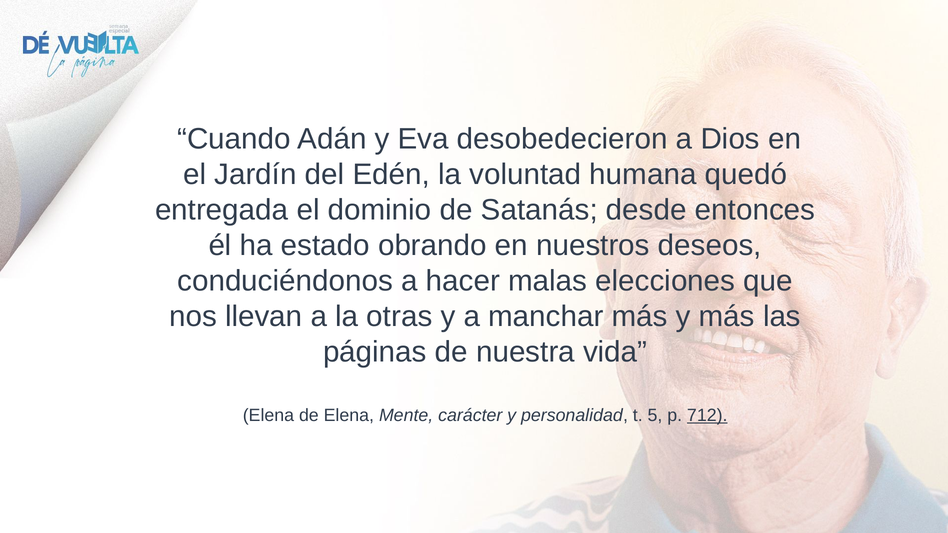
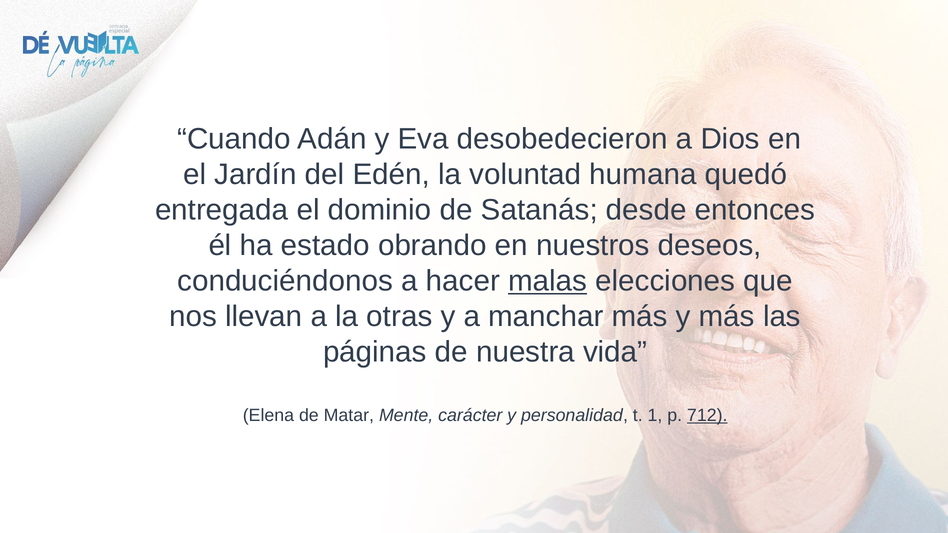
malas underline: none -> present (548, 281)
de Elena: Elena -> Matar (349, 415)
5: 5 -> 1 (655, 415)
